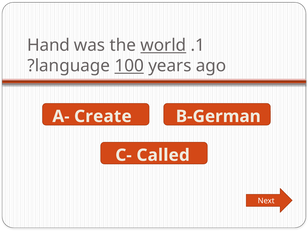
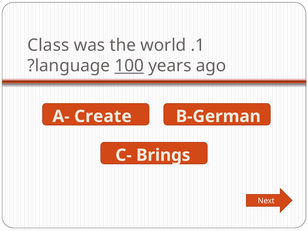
Hand: Hand -> Class (48, 45)
world underline: present -> none (163, 45)
Called: Called -> Brings (163, 155)
